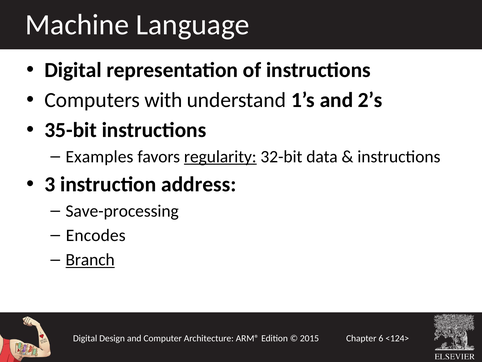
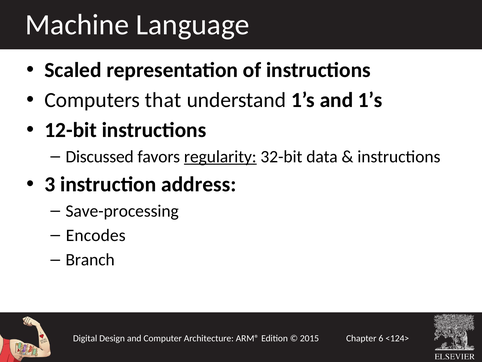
Digital: Digital -> Scaled (73, 70)
with: with -> that (163, 100)
and 2’s: 2’s -> 1’s (370, 100)
35-bit: 35-bit -> 12-bit (71, 130)
Examples: Examples -> Discussed (100, 156)
Branch underline: present -> none (90, 260)
